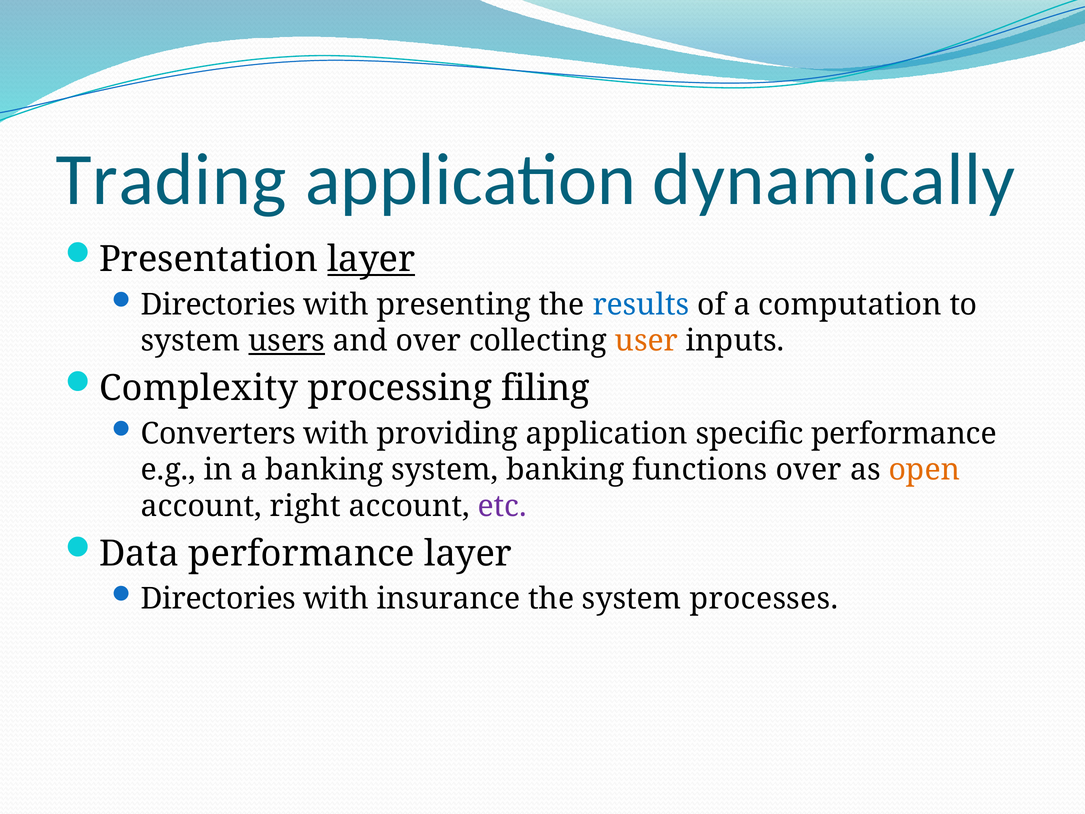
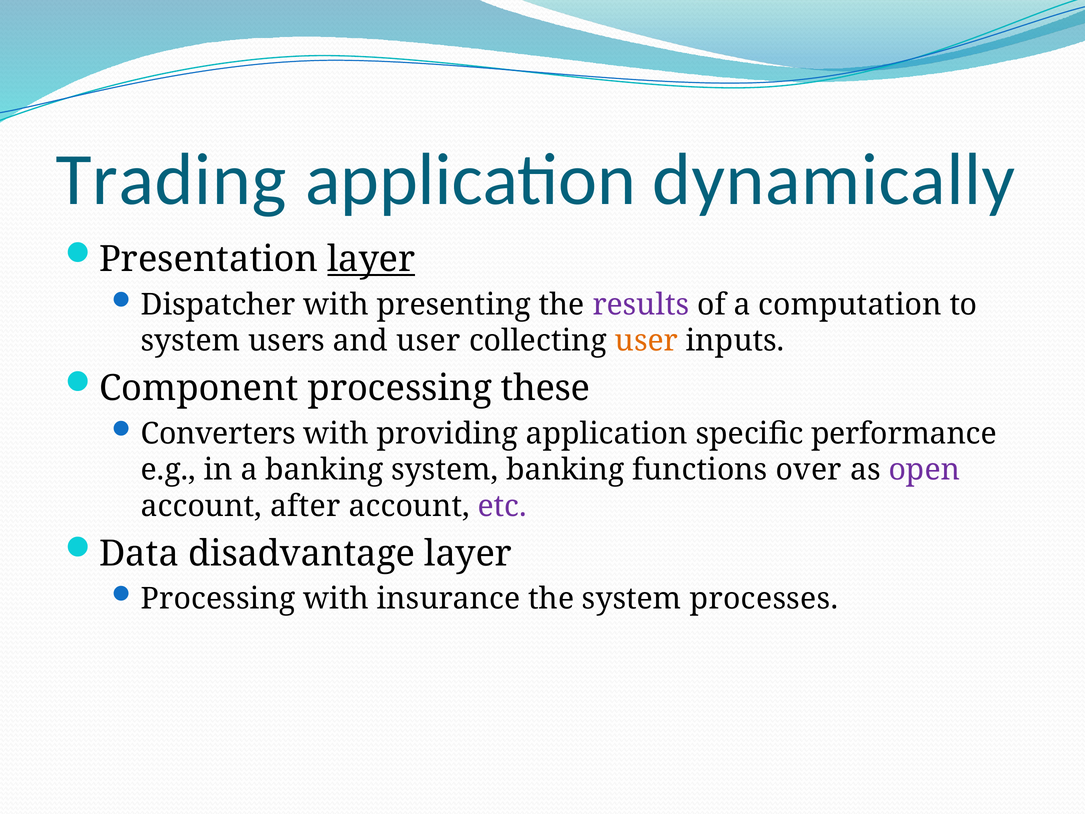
Directories: Directories -> Dispatcher (218, 305)
results colour: blue -> purple (641, 305)
users underline: present -> none (287, 341)
and over: over -> user (428, 341)
Complexity: Complexity -> Component (199, 388)
filing: filing -> these (545, 388)
open colour: orange -> purple (924, 470)
right: right -> after (305, 506)
Data performance: performance -> disadvantage (302, 553)
Directories: Directories -> Processing (218, 599)
